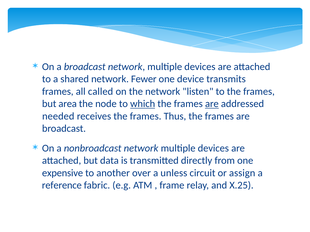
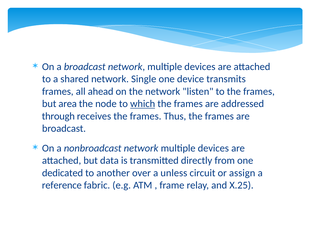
Fewer: Fewer -> Single (144, 79)
called: called -> ahead (101, 92)
are underline: present -> none (212, 104)
needed: needed -> through (58, 116)
expensive: expensive -> dedicated (63, 173)
